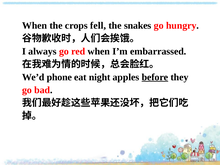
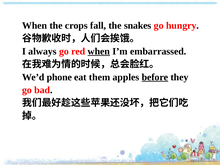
fell: fell -> fall (98, 25)
when underline: none -> present (99, 51)
night: night -> them (100, 77)
